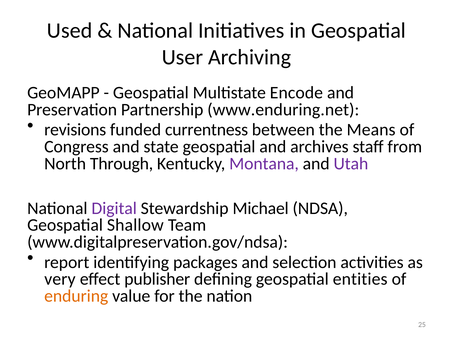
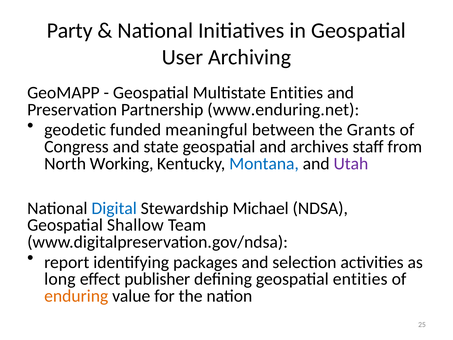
Used: Used -> Party (70, 31)
Multistate Encode: Encode -> Entities (296, 93)
revisions: revisions -> geodetic (75, 130)
currentness: currentness -> meaningful (206, 130)
Means: Means -> Grants (371, 130)
Through: Through -> Working (122, 164)
Montana colour: purple -> blue (264, 164)
Digital colour: purple -> blue (114, 208)
very: very -> long (60, 279)
